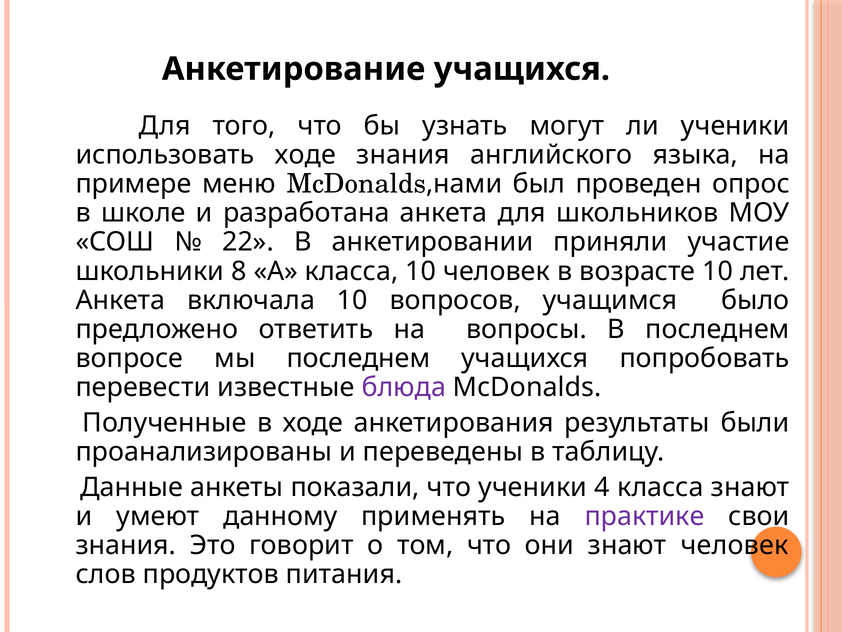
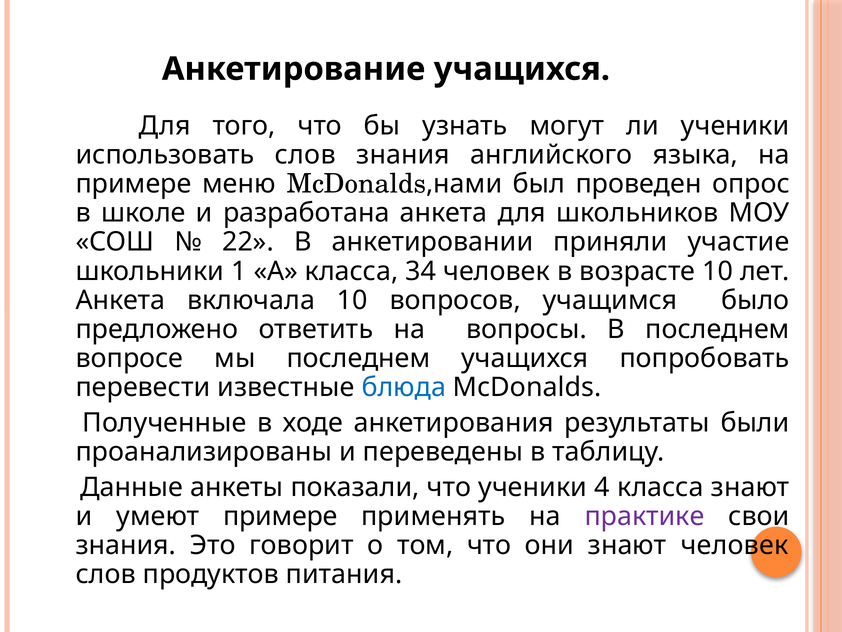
использовать ходе: ходе -> слов (305, 155)
8: 8 -> 1 (239, 271)
класса 10: 10 -> 34 (421, 271)
блюда colour: purple -> blue (404, 387)
умеют данному: данному -> примере (280, 516)
